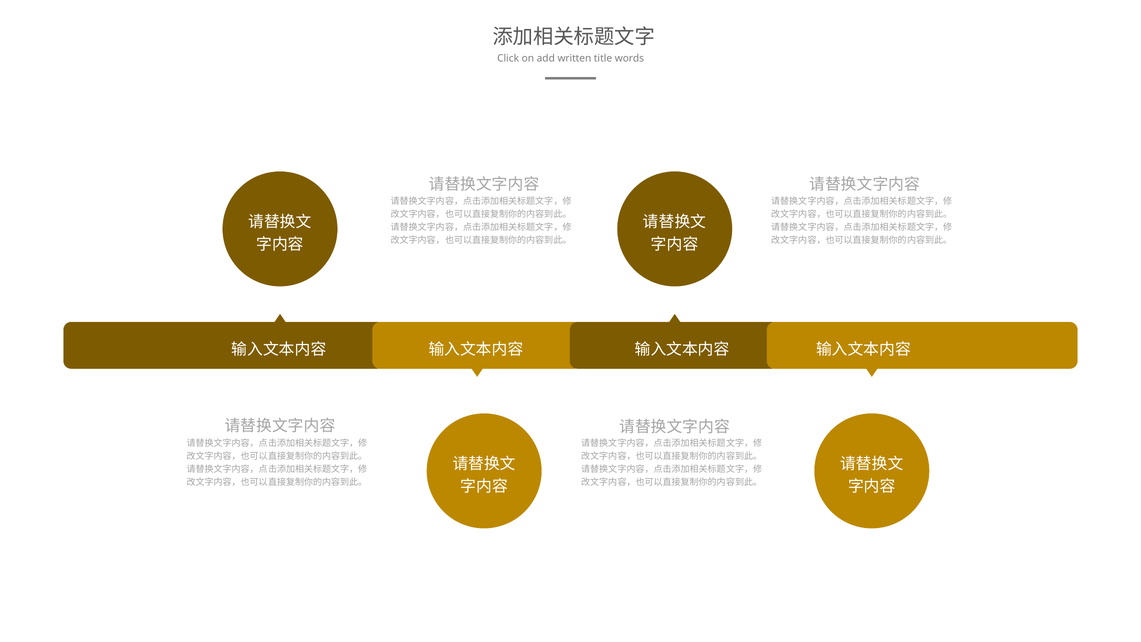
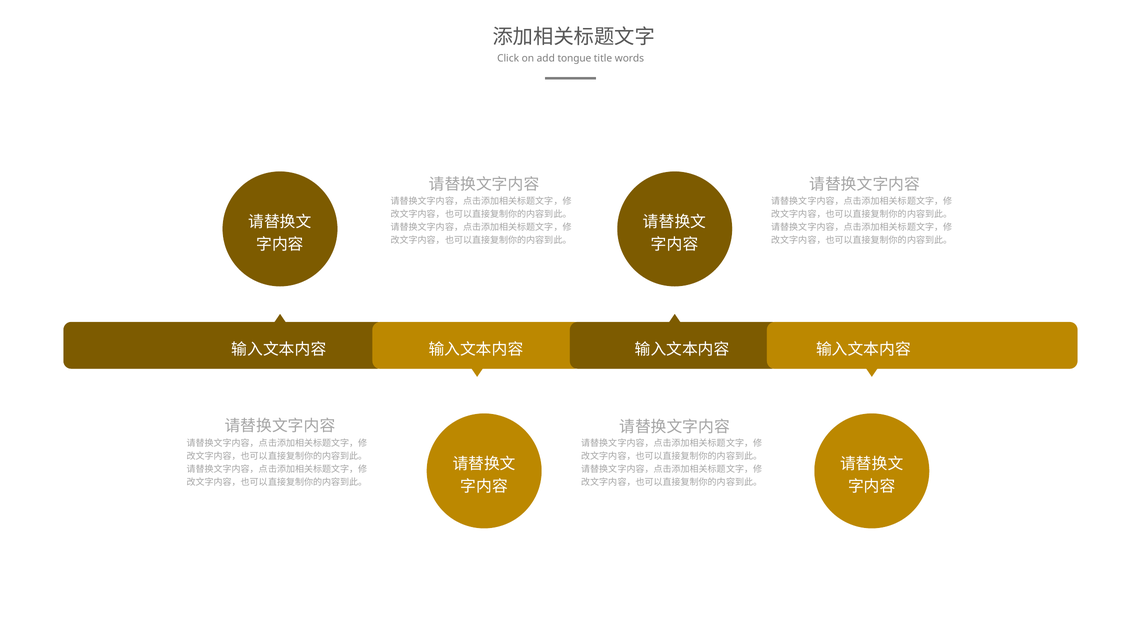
written: written -> tongue (574, 58)
